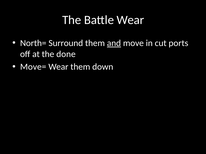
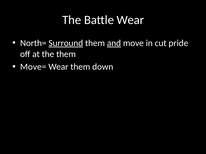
Surround underline: none -> present (66, 43)
ports: ports -> pride (178, 43)
the done: done -> them (66, 54)
